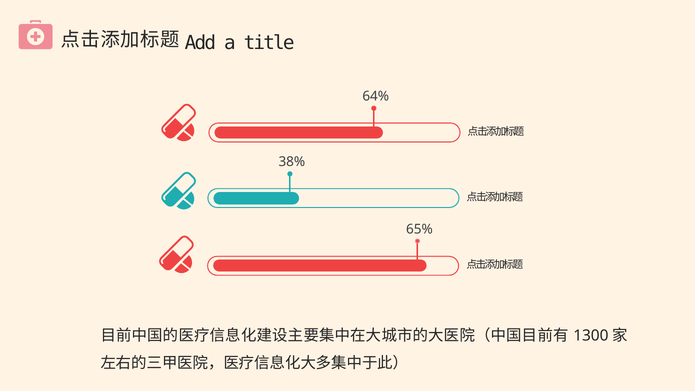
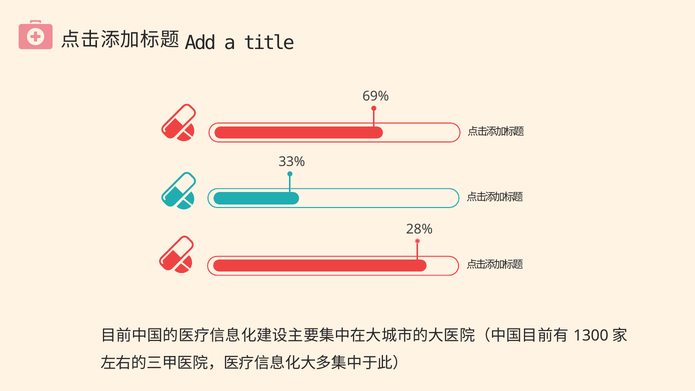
64%: 64% -> 69% (376, 96)
38%: 38% -> 33% (292, 162)
65%: 65% -> 28% (419, 229)
